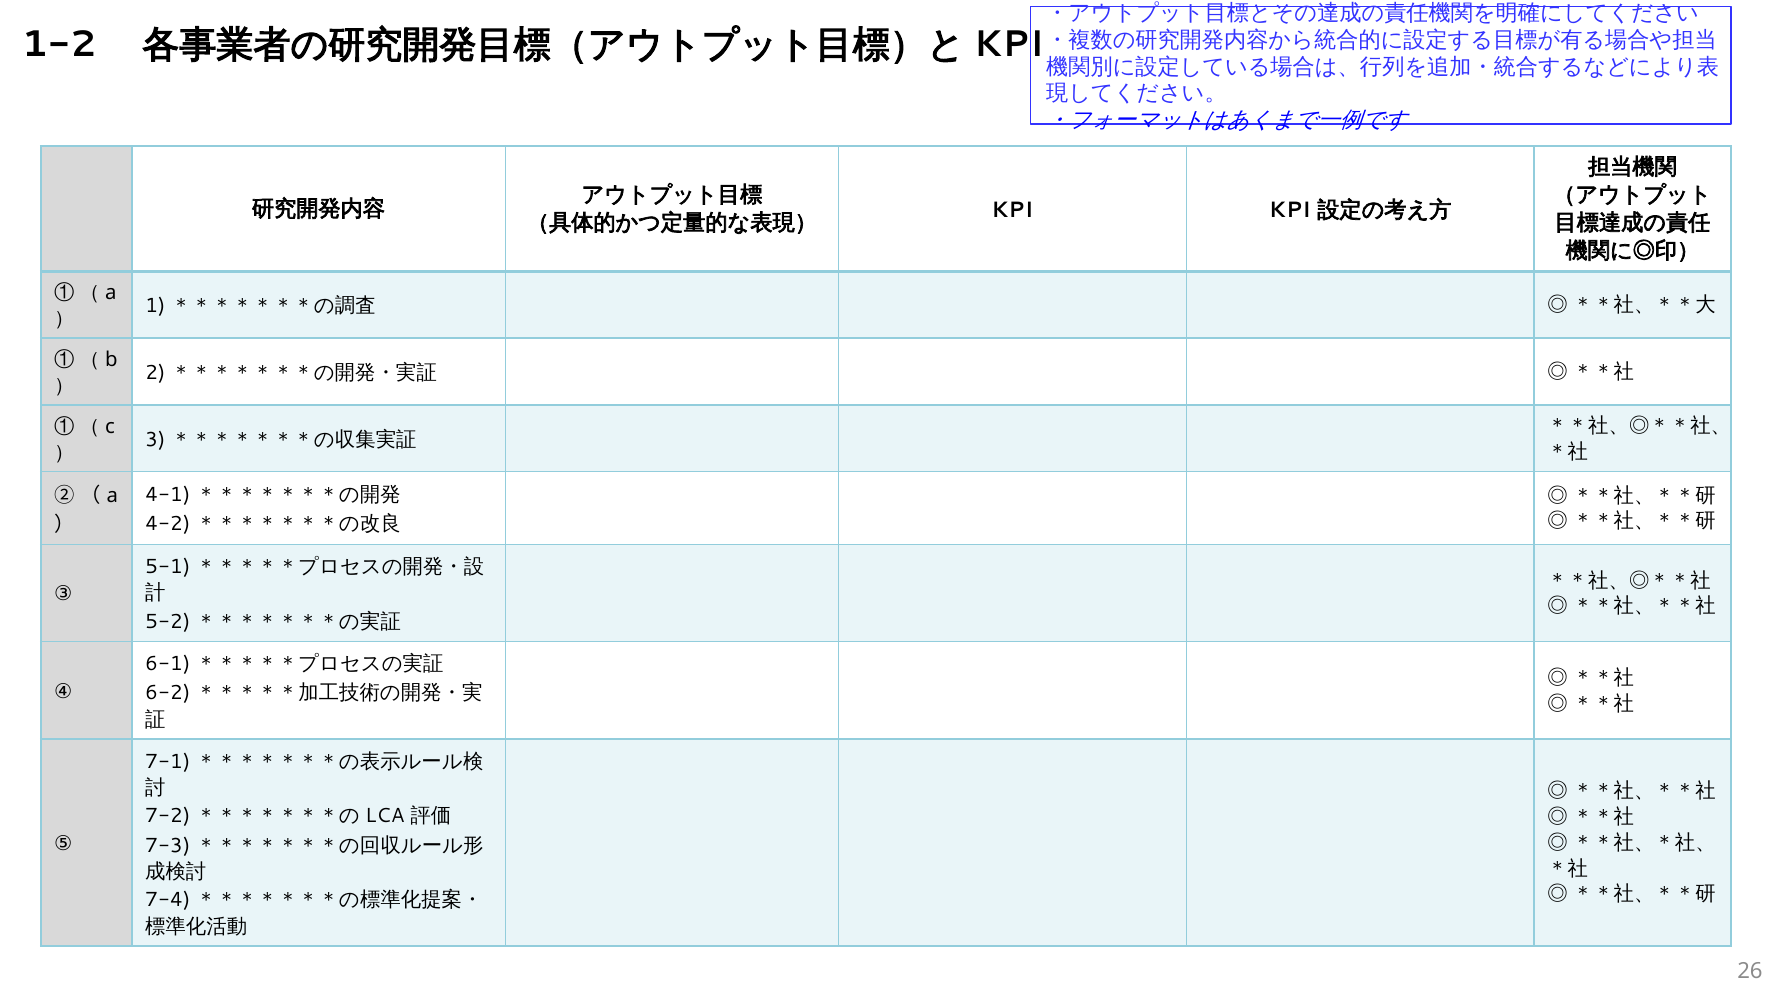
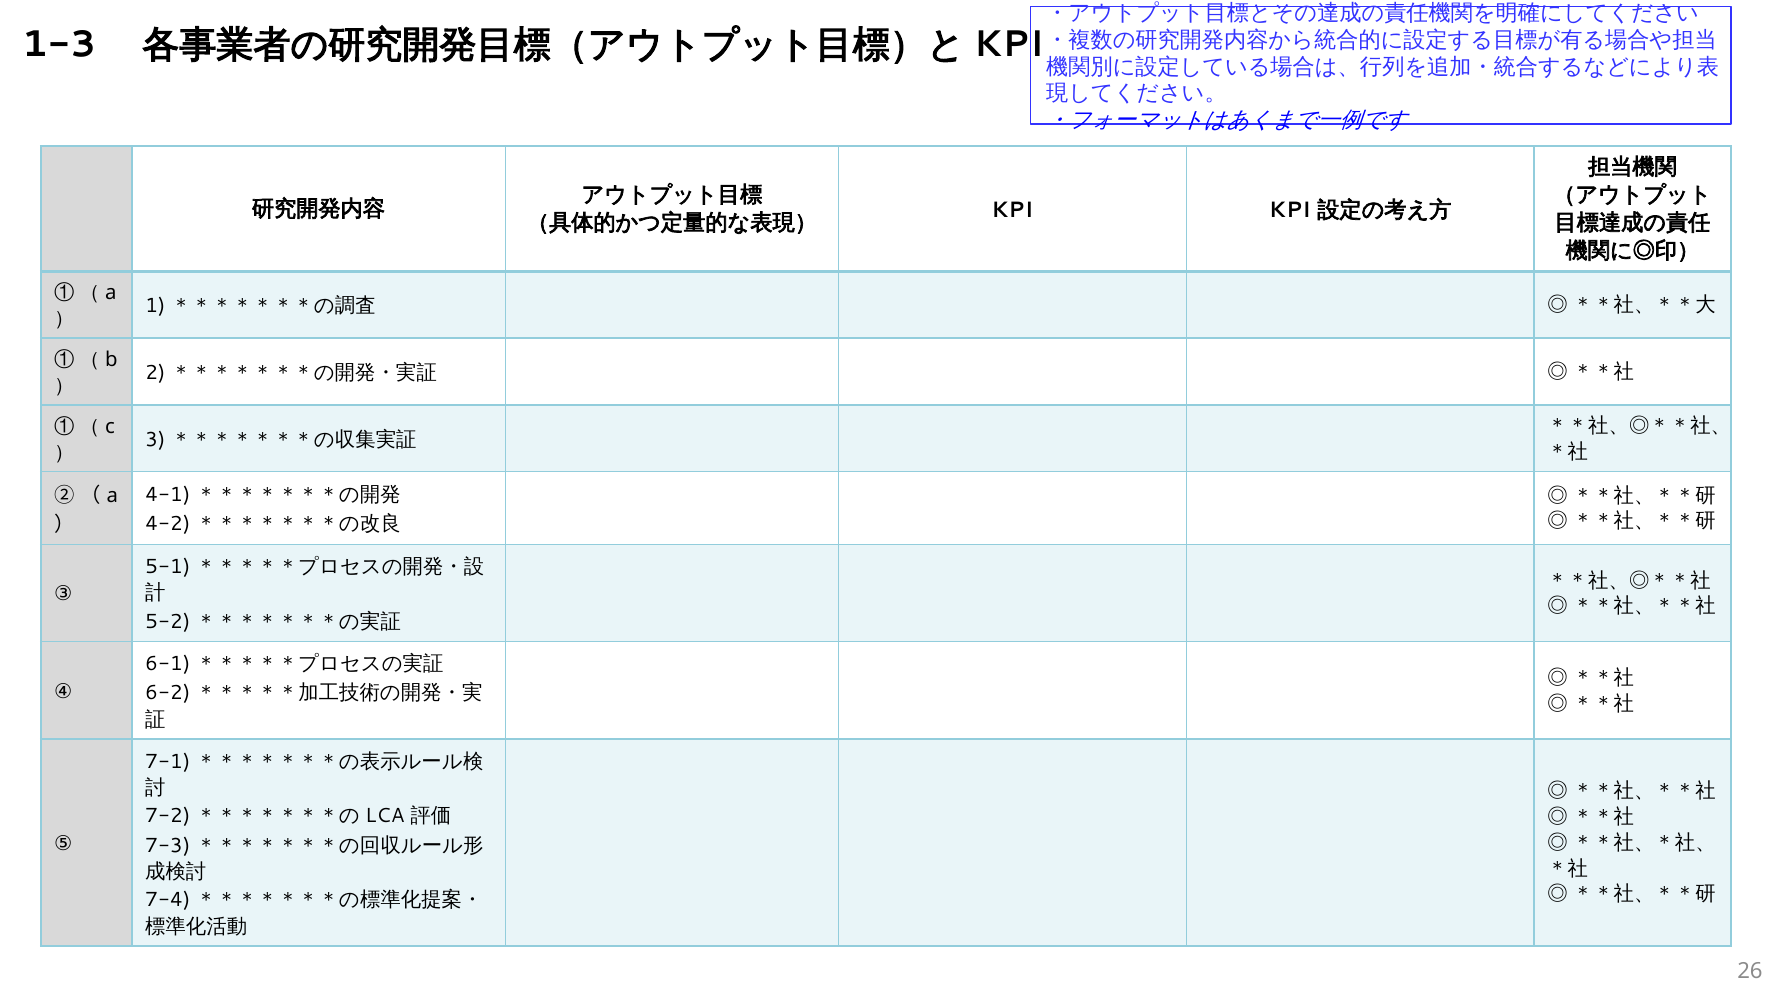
1-2: 1-2 -> 1-3 (59, 45)
